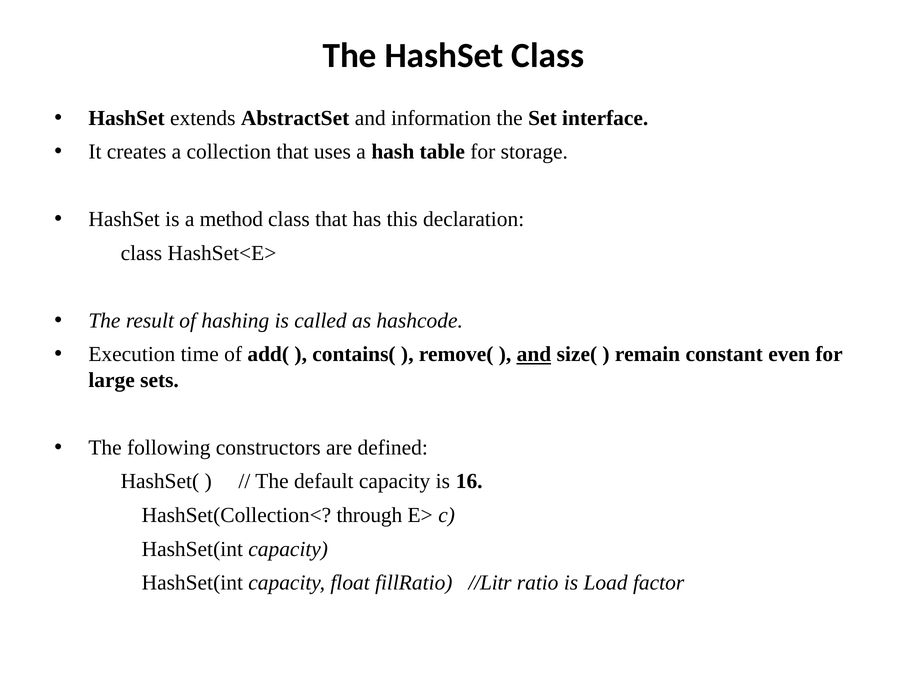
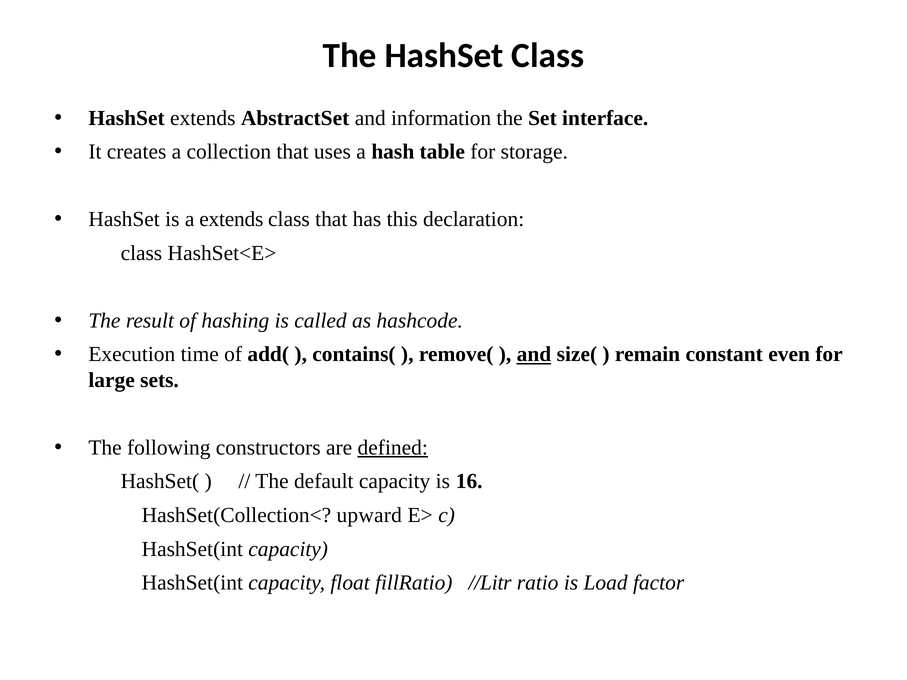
a method: method -> extends (231, 219)
defined underline: none -> present (393, 448)
through: through -> upward (369, 515)
